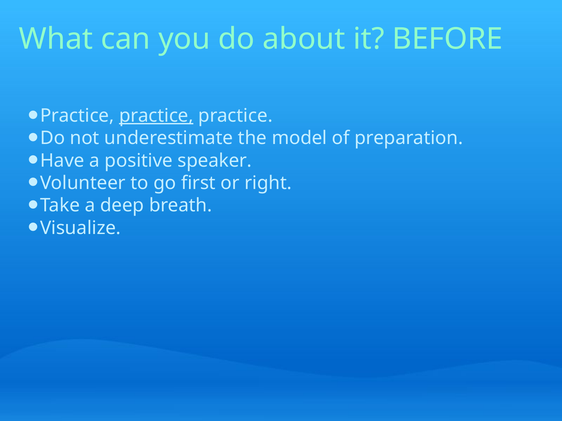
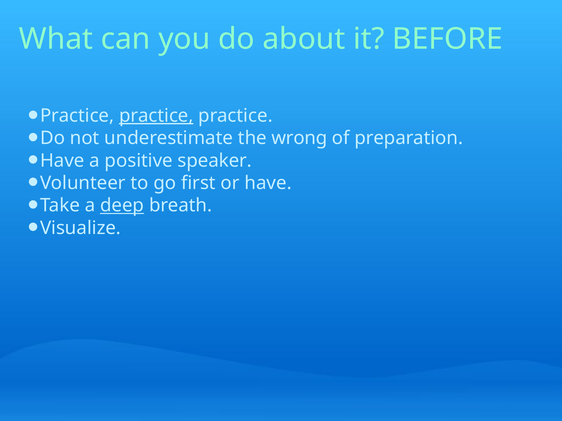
model: model -> wrong (299, 138)
or right: right -> have (268, 183)
deep underline: none -> present (122, 206)
